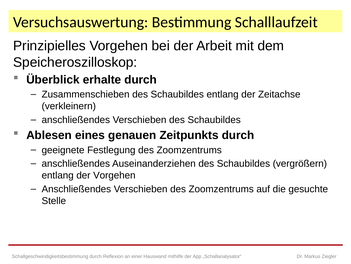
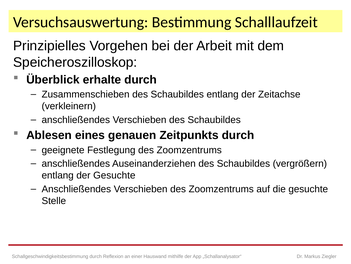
der Vorgehen: Vorgehen -> Gesuchte (114, 175)
